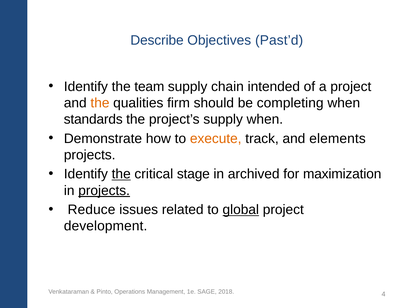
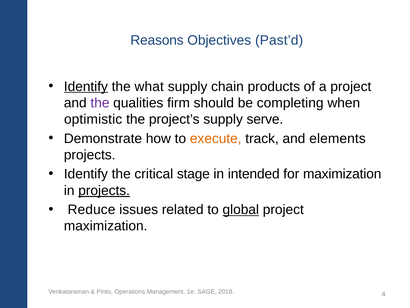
Describe: Describe -> Reasons (157, 40)
Identify underline: none -> present (86, 86)
team: team -> what (149, 86)
intended: intended -> products (274, 86)
the colour: orange -> purple (100, 103)
standards: standards -> optimistic (93, 119)
supply when: when -> serve (265, 119)
the underline: present -> none (121, 174)
archived: archived -> intended (254, 174)
development: development -> maximization (106, 226)
